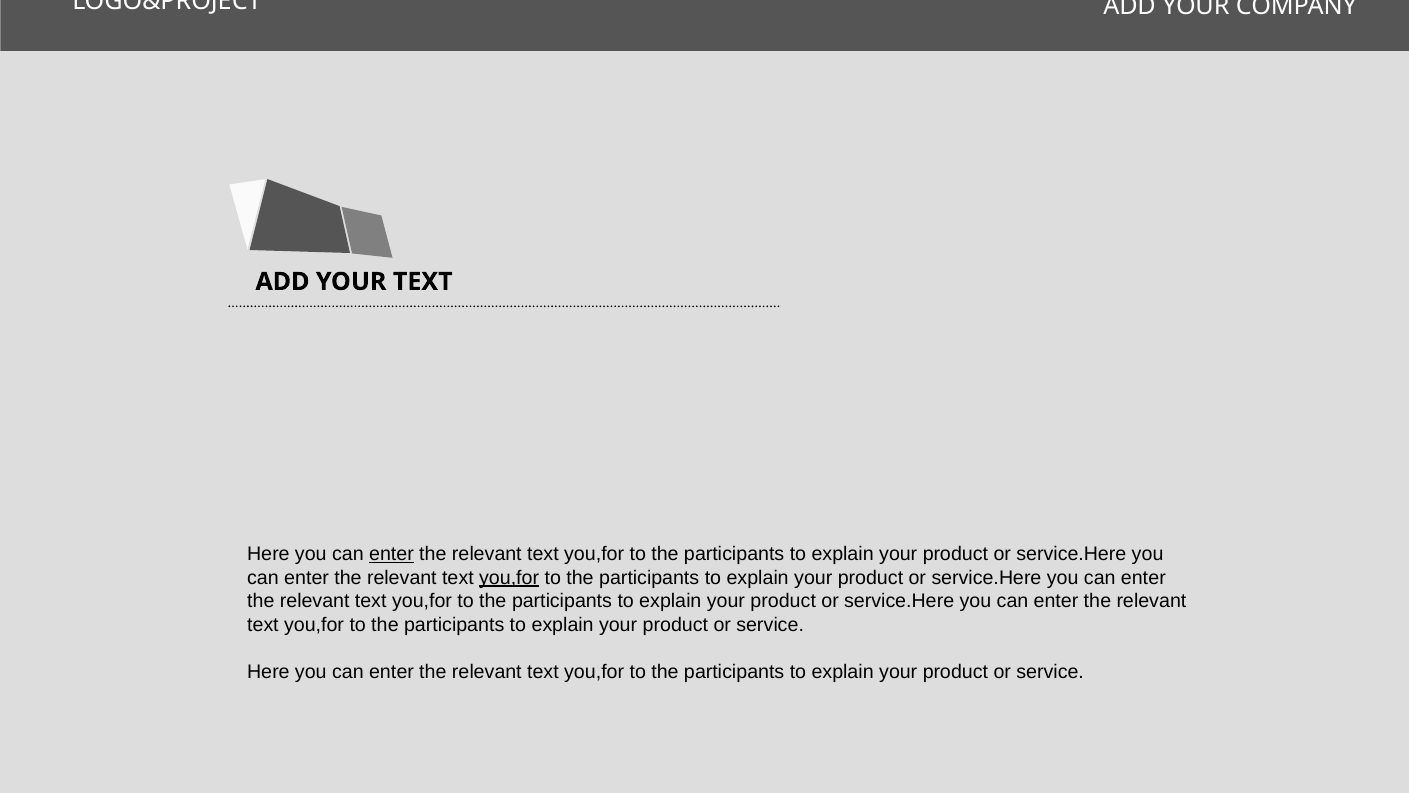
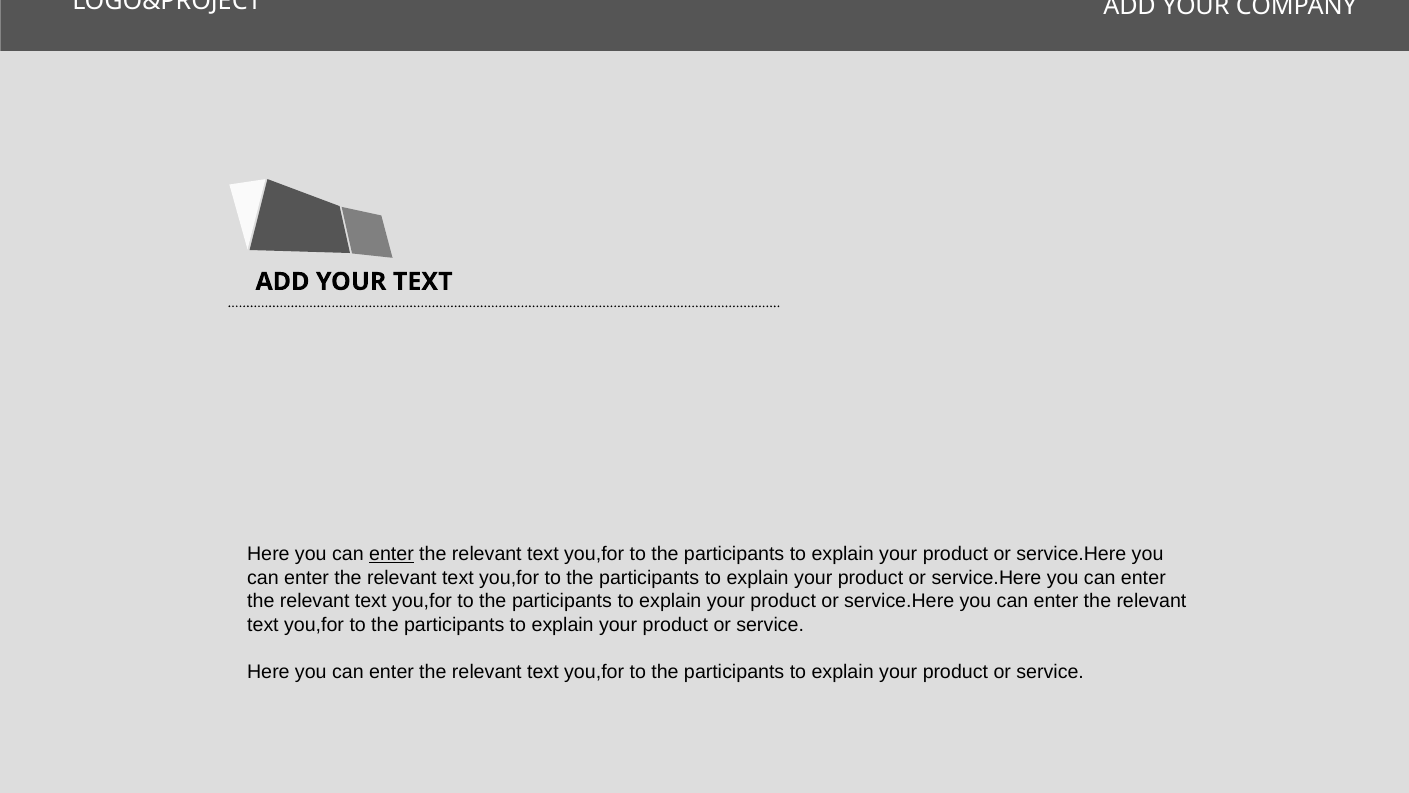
you,for underline: present -> none (509, 577)
